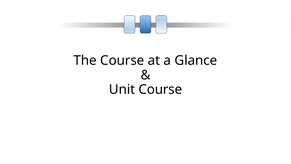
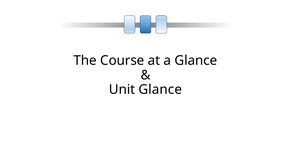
Unit Course: Course -> Glance (160, 89)
